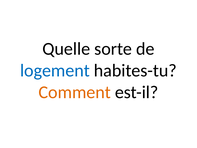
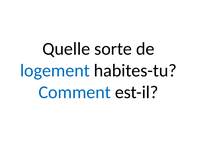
Comment colour: orange -> blue (75, 92)
